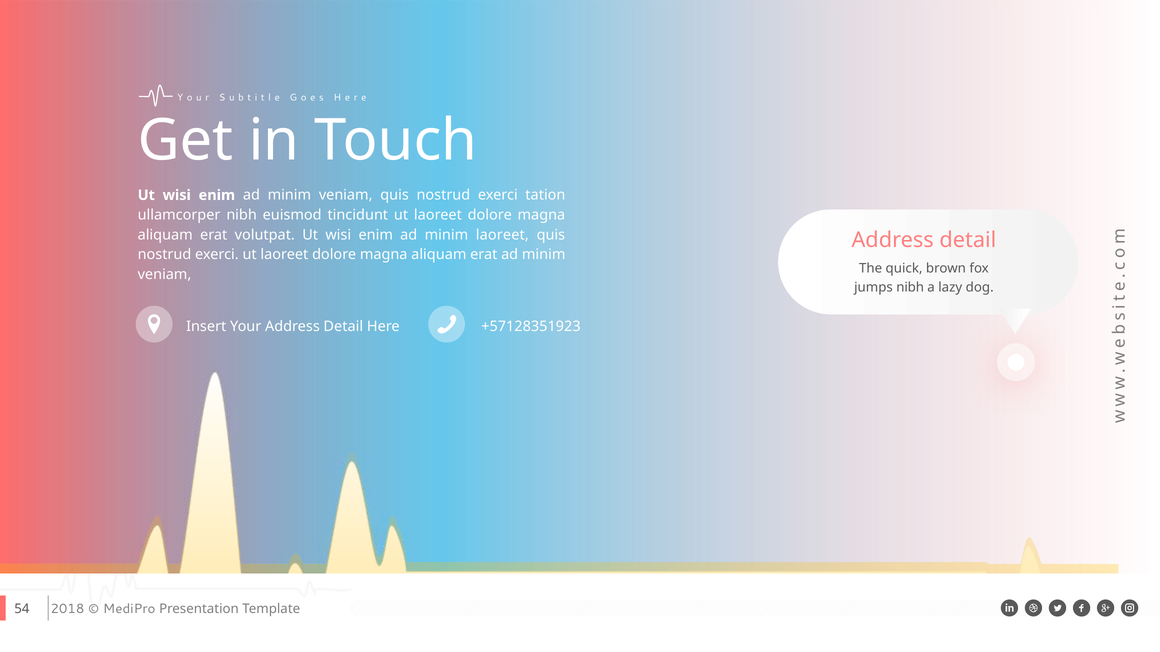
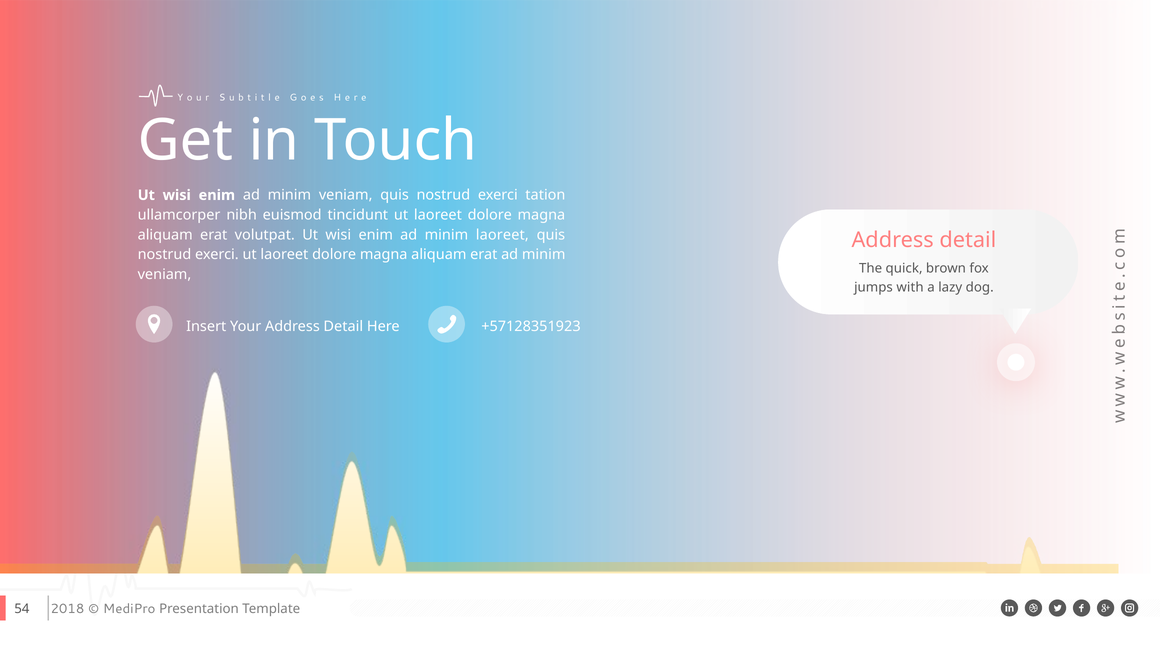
jumps nibh: nibh -> with (910, 288)
